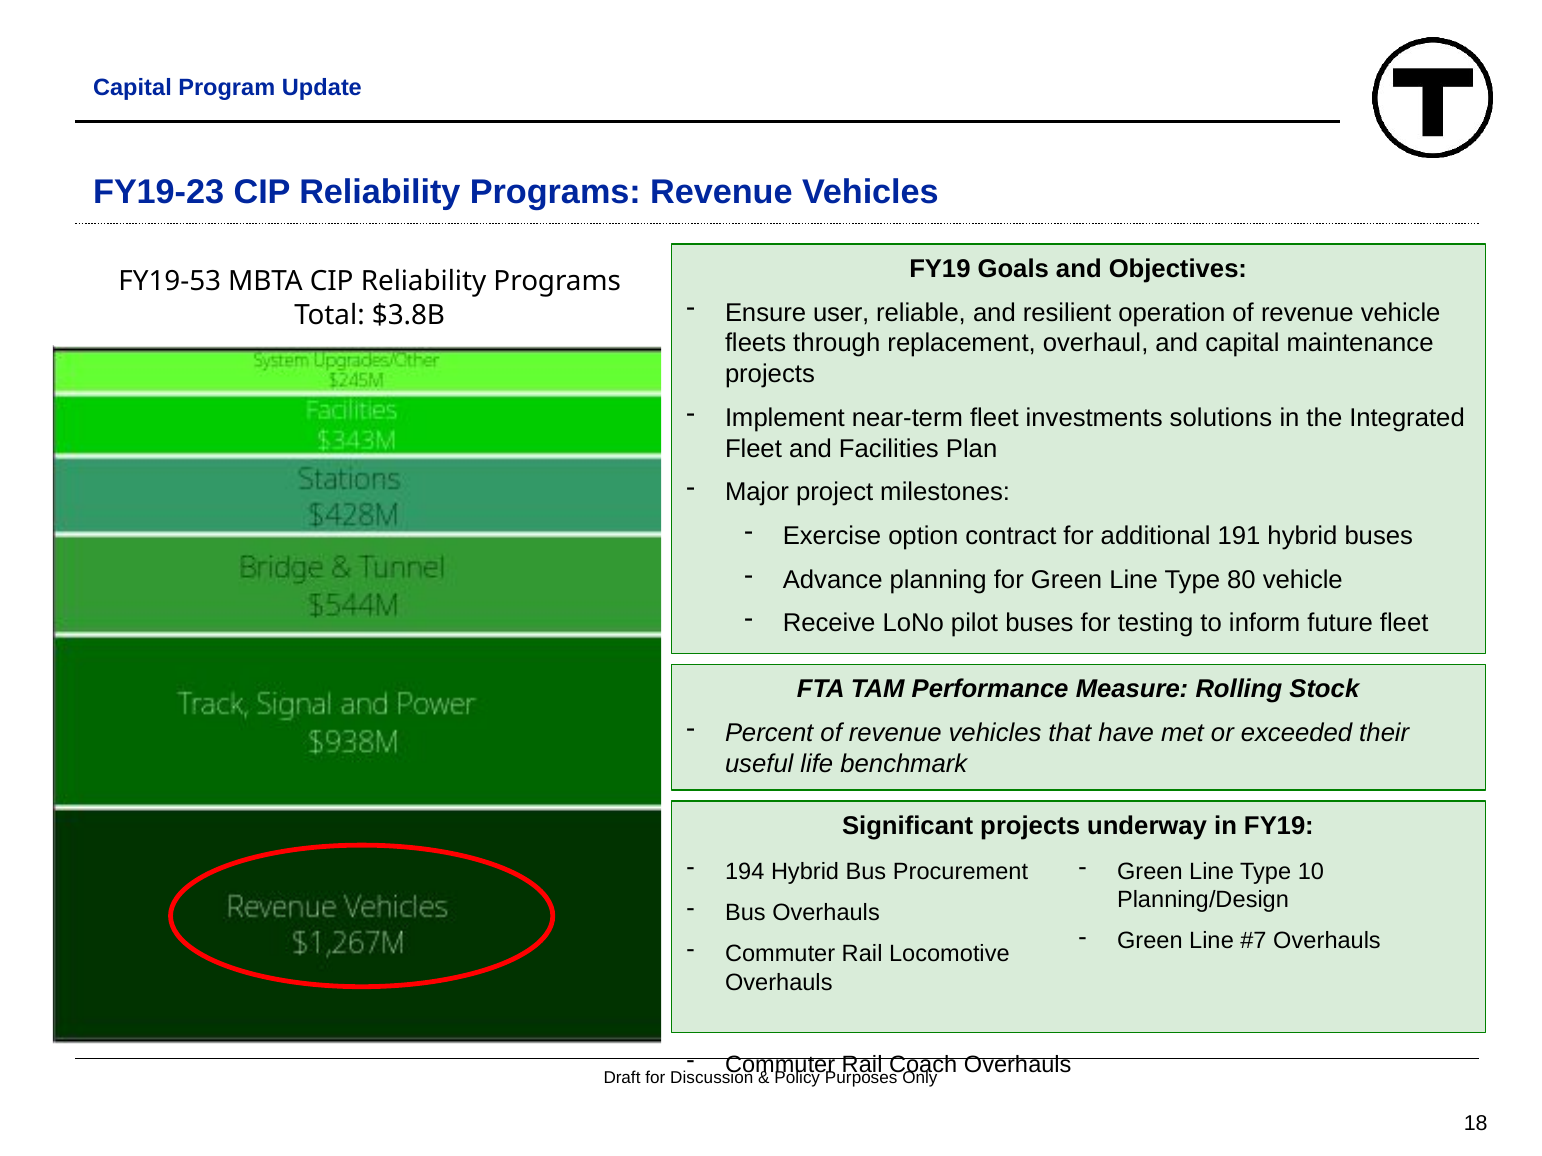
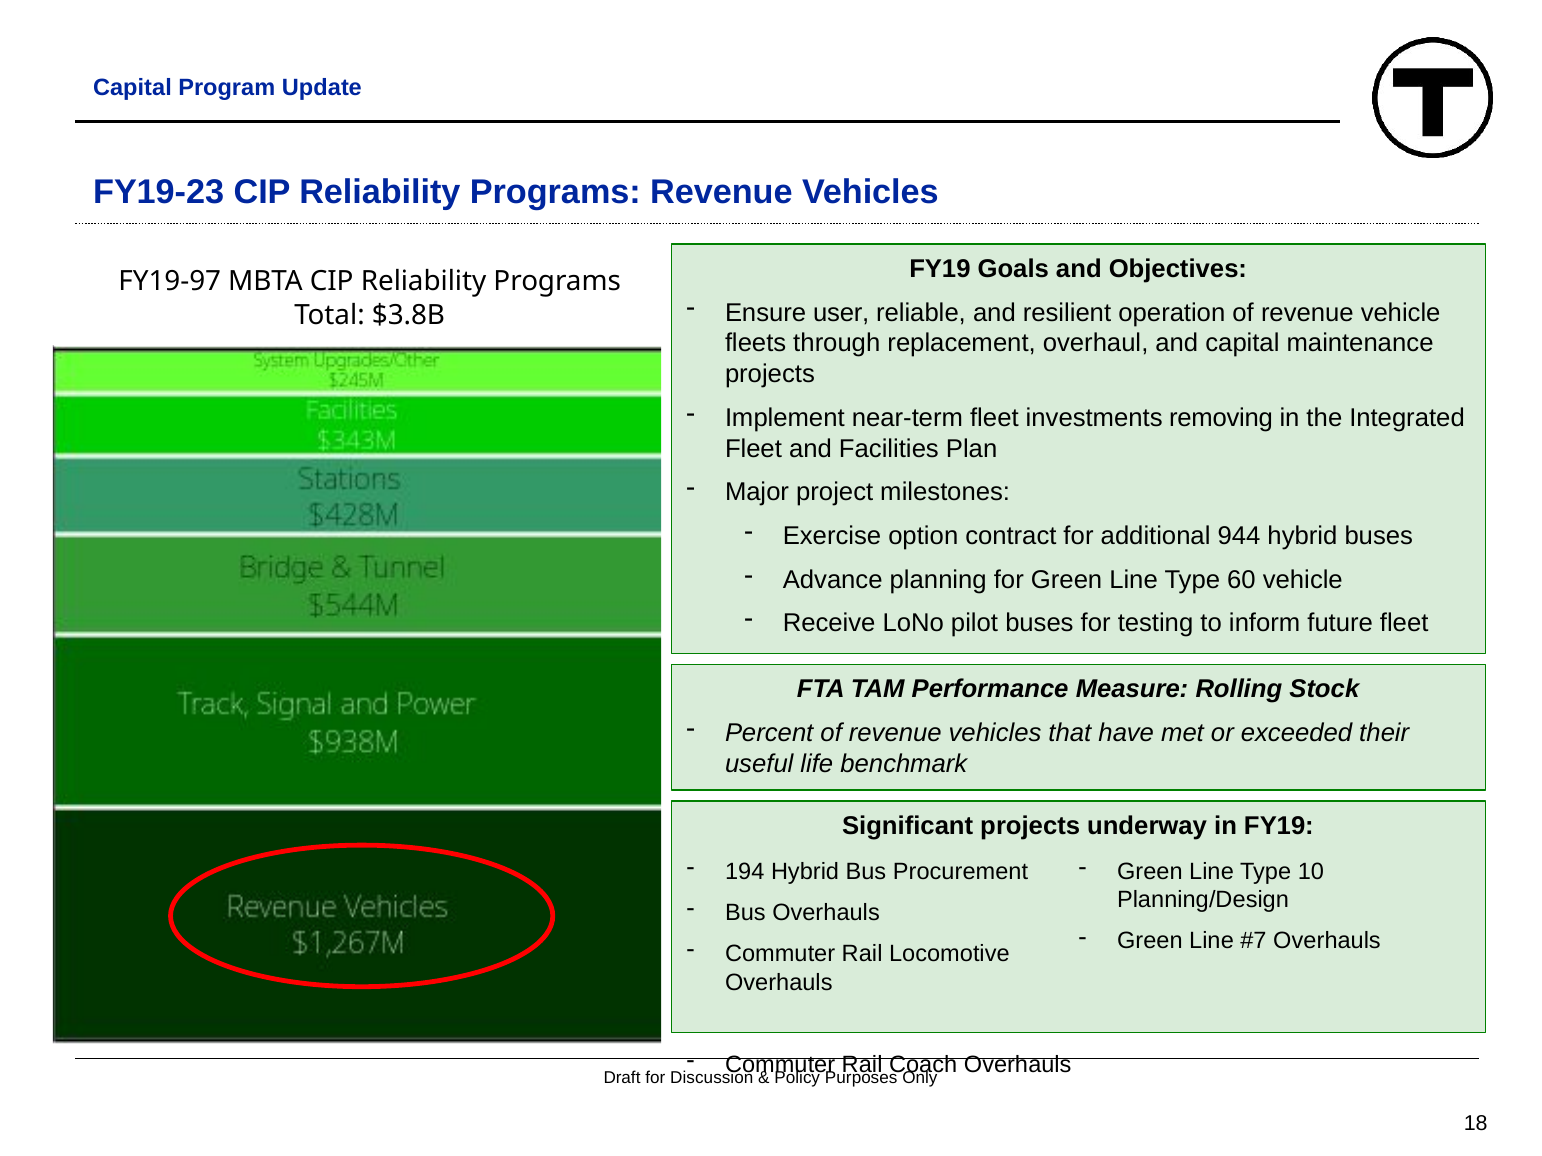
FY19-53: FY19-53 -> FY19-97 (170, 282)
solutions: solutions -> removing (1221, 418)
191: 191 -> 944 (1239, 536)
80: 80 -> 60 (1241, 580)
